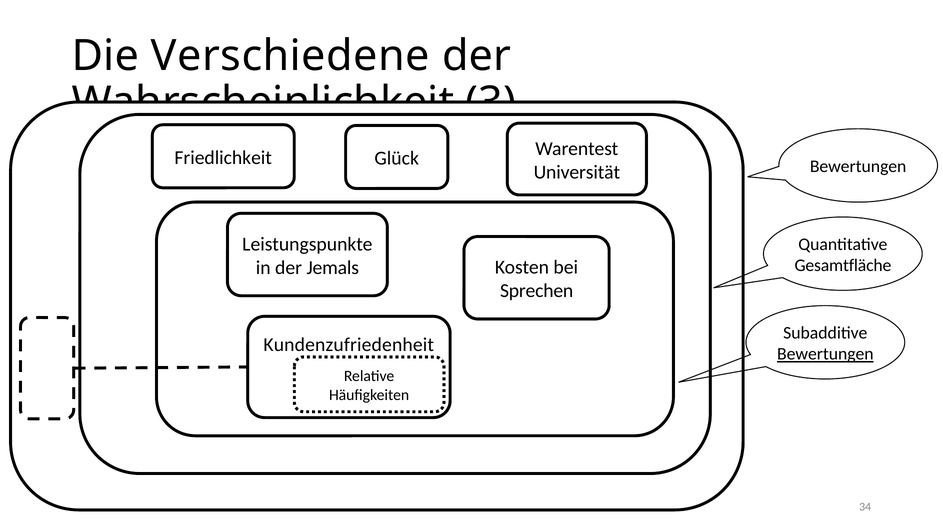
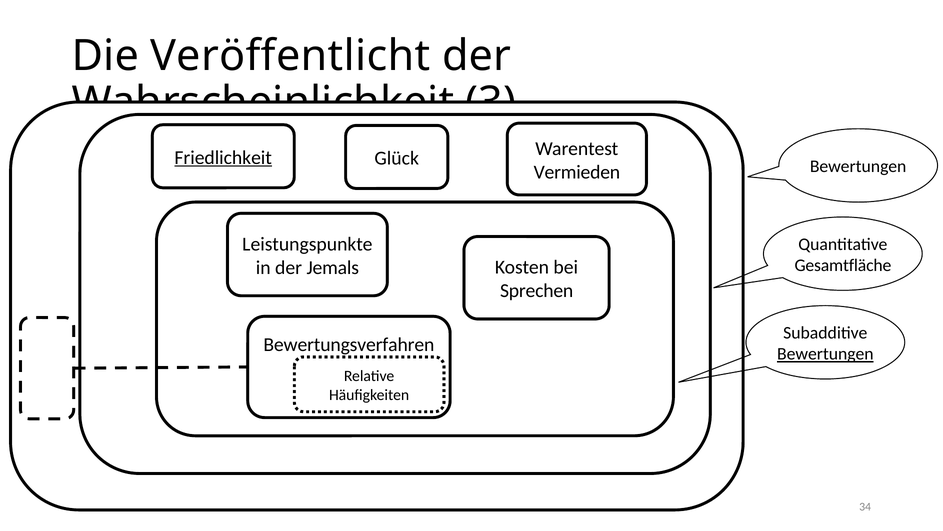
Verschiedene: Verschiedene -> Veröffentlicht (290, 56)
Friedlichkeit underline: none -> present (223, 157)
Universität: Universität -> Vermieden (577, 172)
Kundenzufriedenheit: Kundenzufriedenheit -> Bewertungsverfahren (349, 344)
